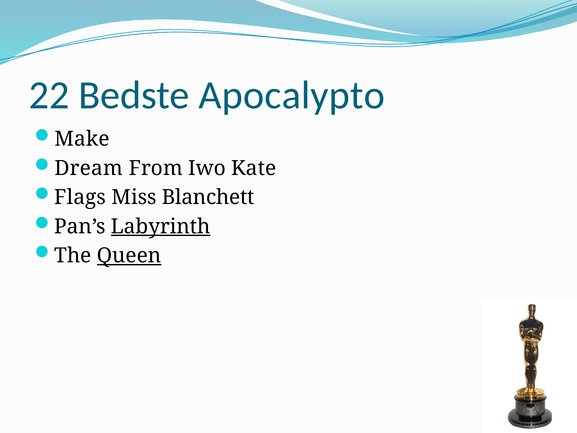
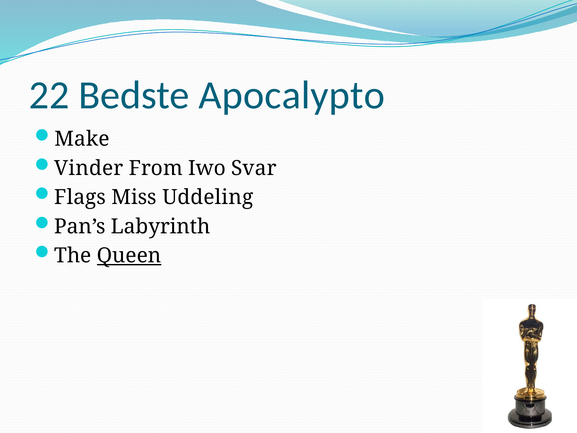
Dream: Dream -> Vinder (89, 168)
Kate: Kate -> Svar (254, 168)
Blanchett: Blanchett -> Uddeling (208, 197)
Labyrinth underline: present -> none (161, 226)
